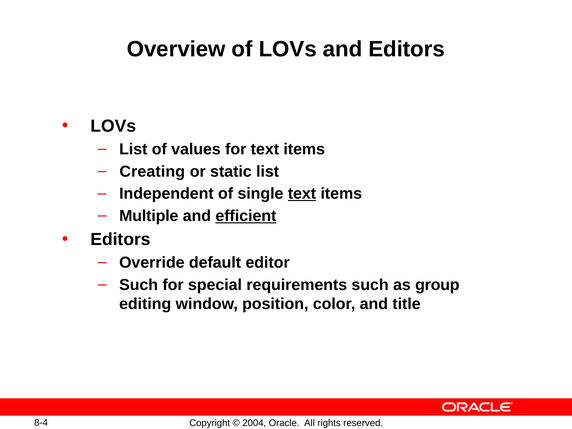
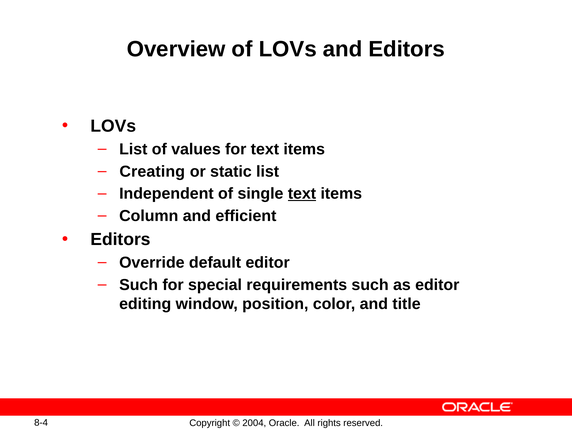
Multiple: Multiple -> Column (149, 216)
efficient underline: present -> none (246, 216)
as group: group -> editor (437, 285)
